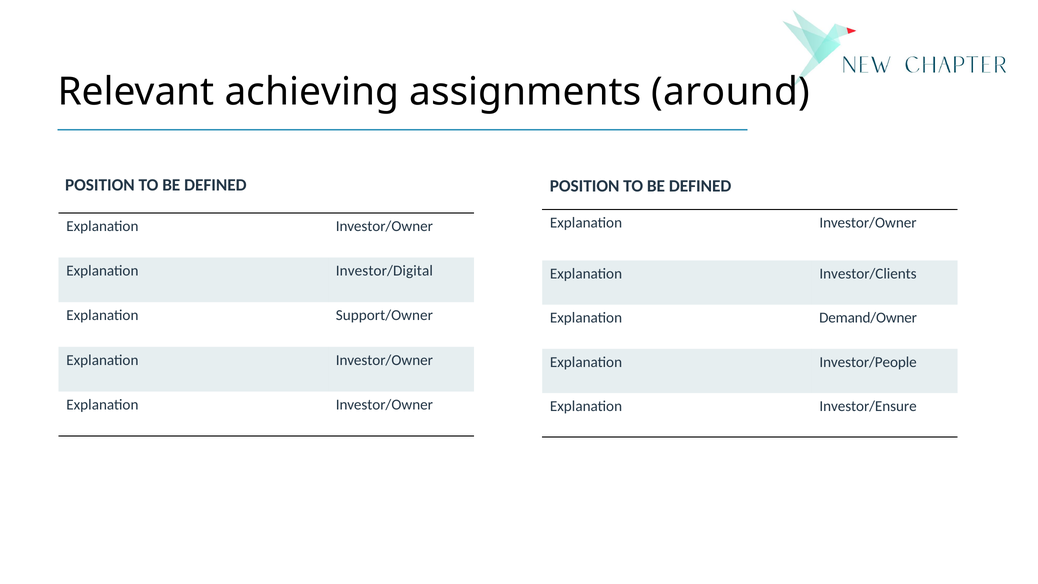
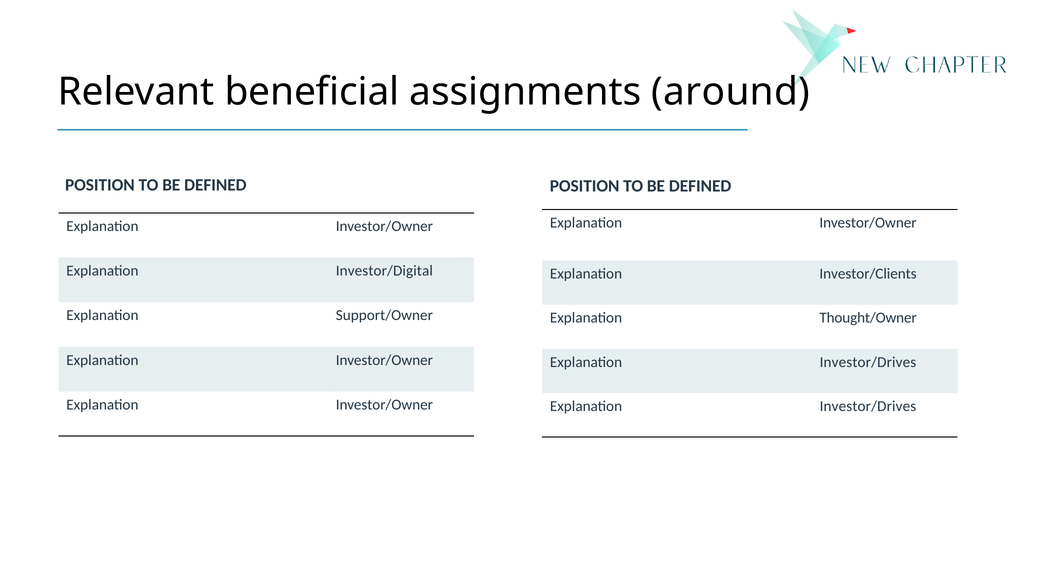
achieving: achieving -> beneficial (312, 92)
Demand/Owner: Demand/Owner -> Thought/Owner (868, 318)
Investor/People: Investor/People -> Investor/Drives (868, 362)
Investor/Ensure: Investor/Ensure -> Investor/Drives (868, 406)
